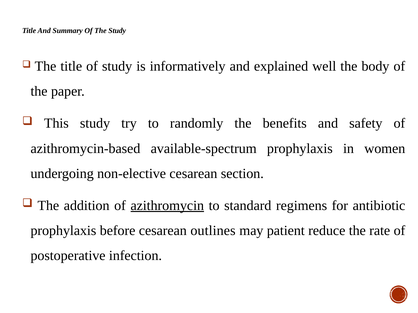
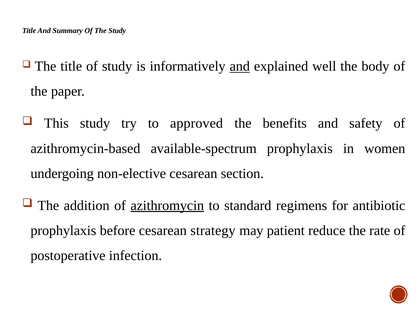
and underline: none -> present (240, 66)
randomly: randomly -> approved (197, 124)
outlines: outlines -> strategy (213, 231)
